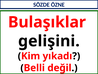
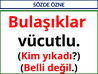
gelişini: gelişini -> vücutlu (49, 41)
